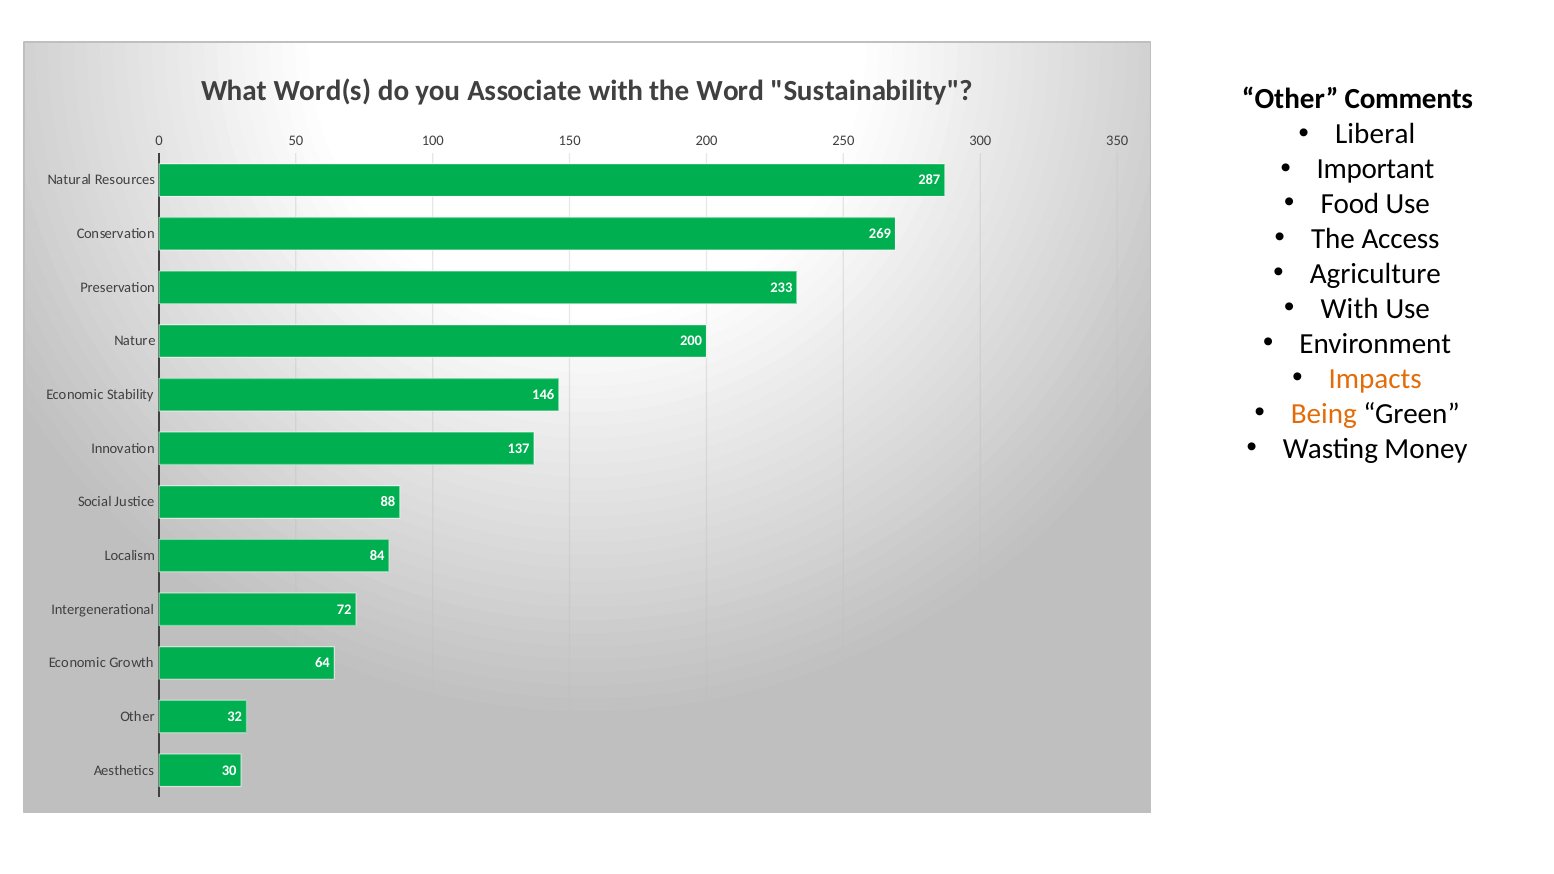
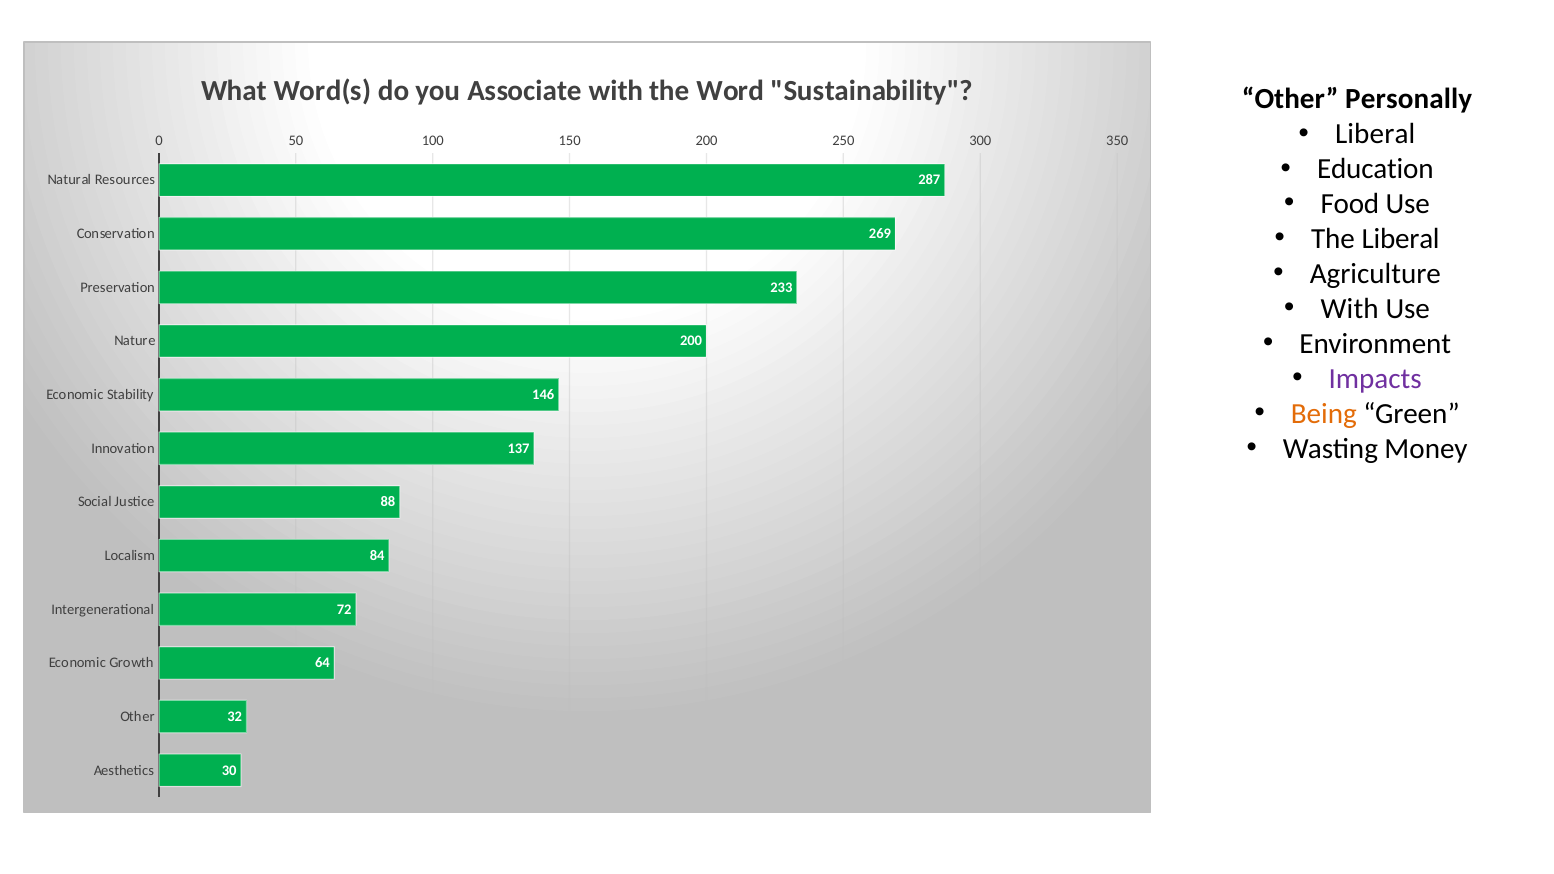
Comments: Comments -> Personally (1409, 99)
Important: Important -> Education (1375, 169)
The Access: Access -> Liberal (1401, 239)
Impacts colour: orange -> purple (1375, 379)
